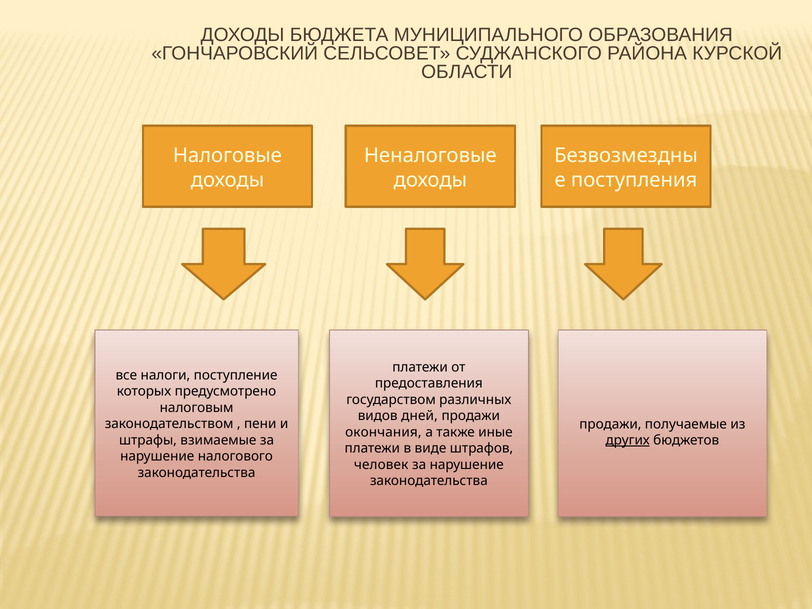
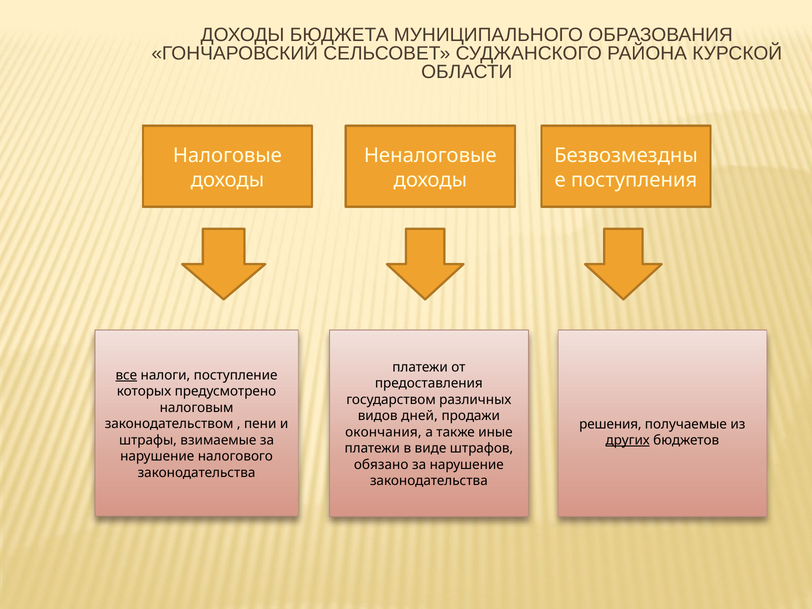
все underline: none -> present (126, 375)
продажи: продажи -> решения (610, 424)
человек: человек -> обязано (381, 465)
